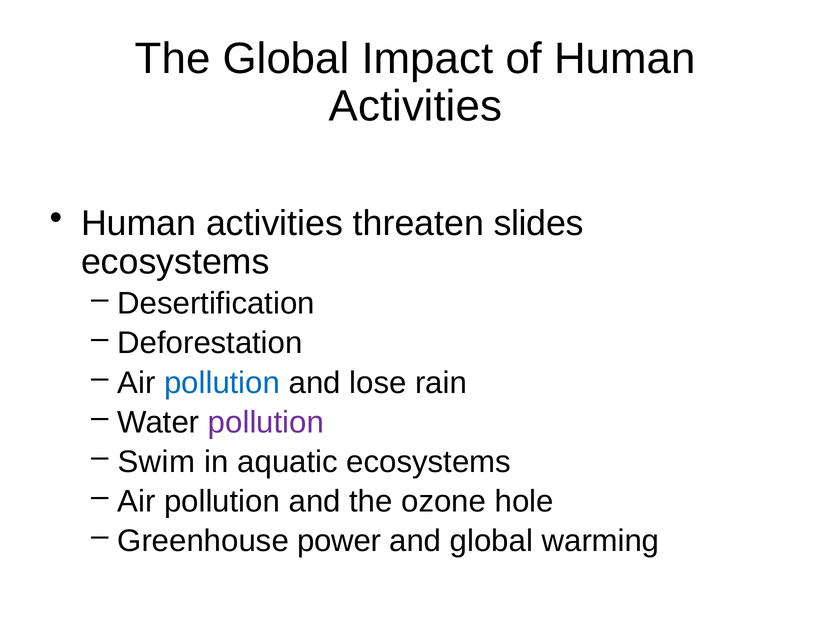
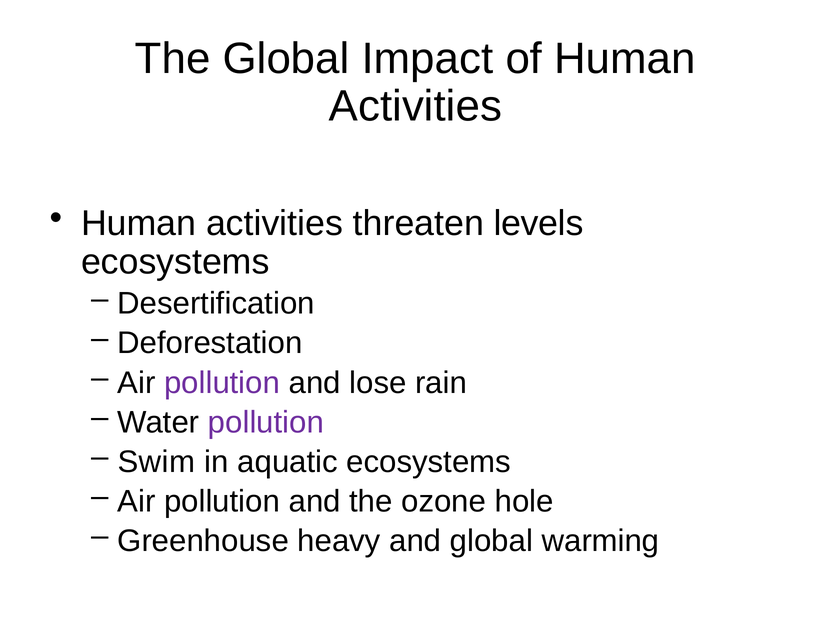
slides: slides -> levels (539, 223)
pollution colour: blue -> purple (222, 382)
power: power -> heavy (339, 540)
